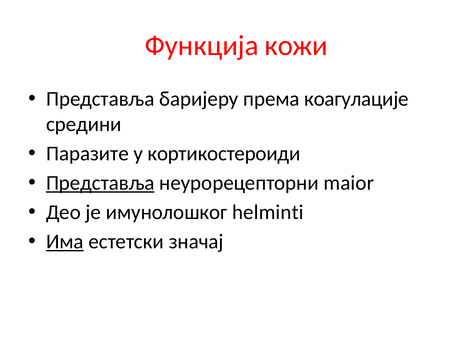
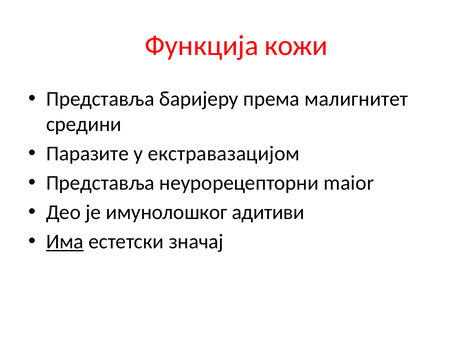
коагулације: коагулације -> малигнитет (356, 99)
кортикостероиди: кортикостероиди -> екстравазацијом (224, 154)
Представља underline: present -> none (100, 183)
helminti: helminti -> адитиви (268, 212)
